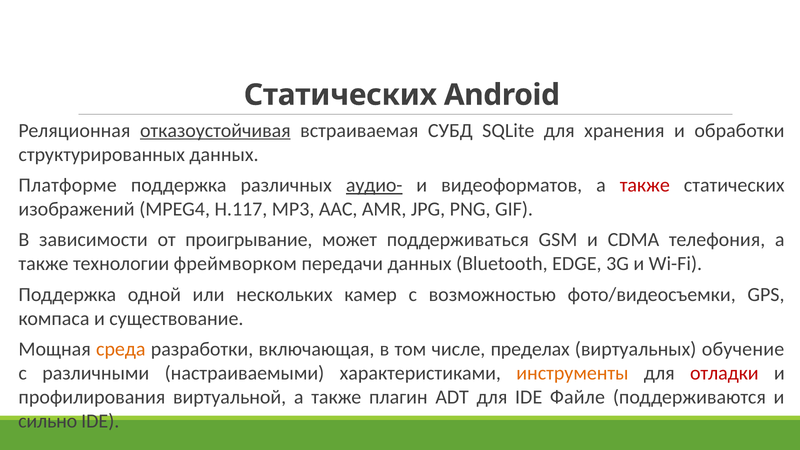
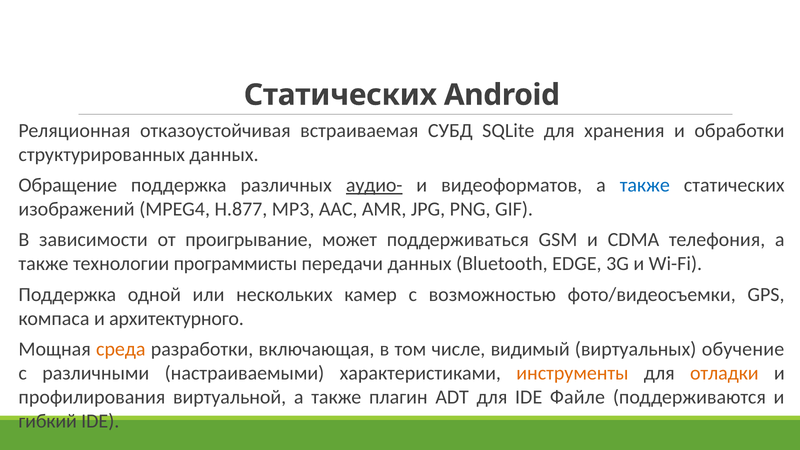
отказоустойчивая underline: present -> none (215, 130)
Платформе: Платформе -> Обращение (68, 185)
также colour: red -> blue (645, 185)
H.117: H.117 -> H.877 (241, 209)
фреймворком: фреймворком -> программисты (235, 264)
существование: существование -> архитектурного (177, 318)
пределах: пределах -> видимый (530, 349)
отладки colour: red -> orange (724, 373)
сильно: сильно -> гибкий (48, 421)
